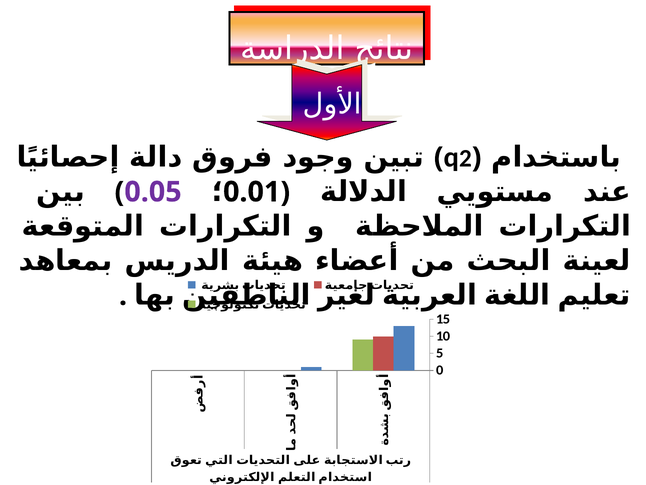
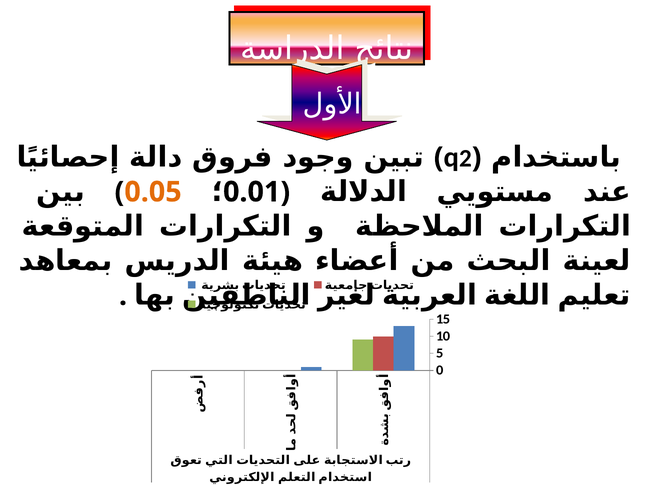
0.05 colour: purple -> orange (153, 192)
